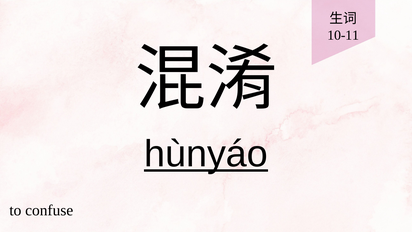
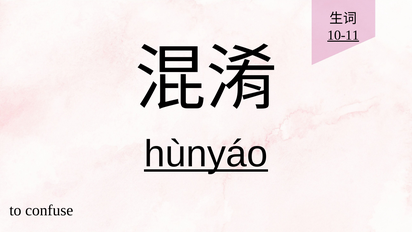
10-11 underline: none -> present (343, 35)
